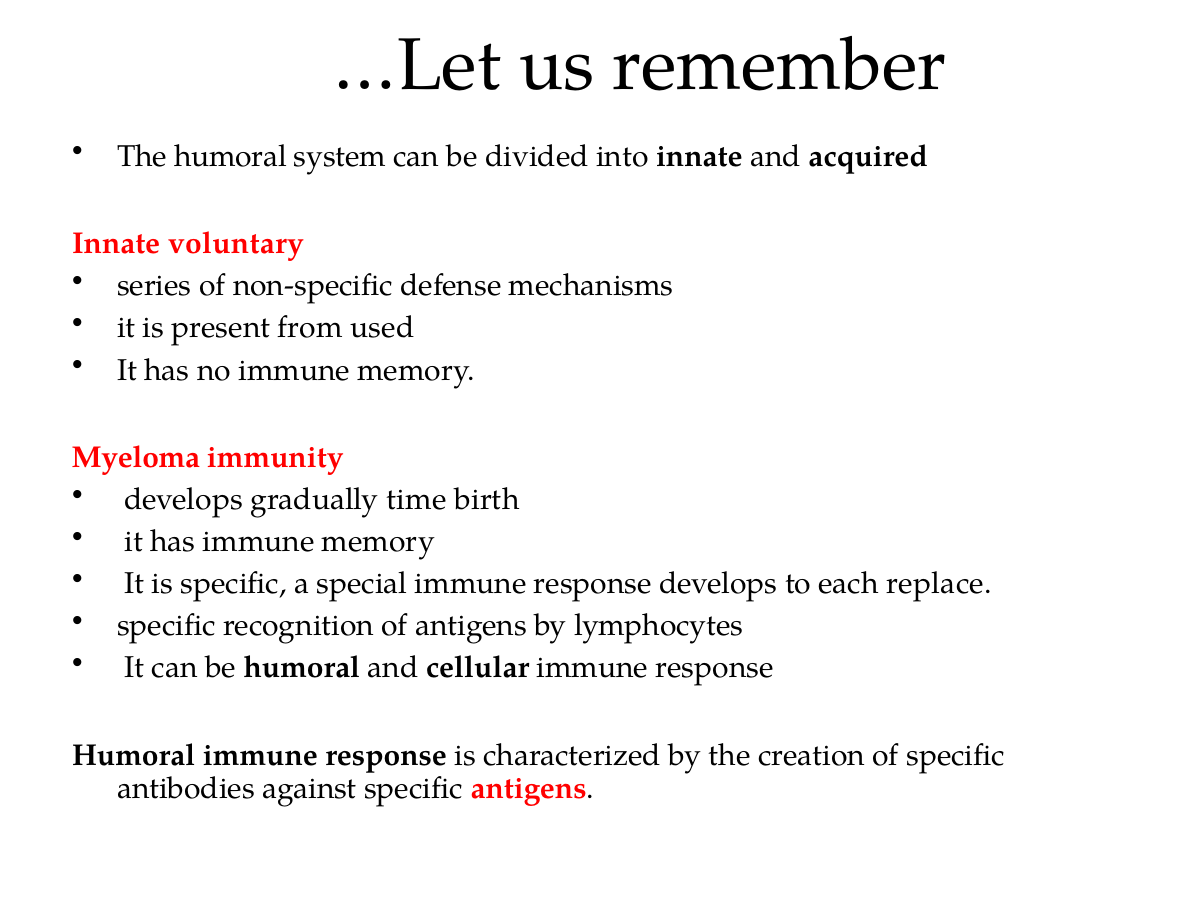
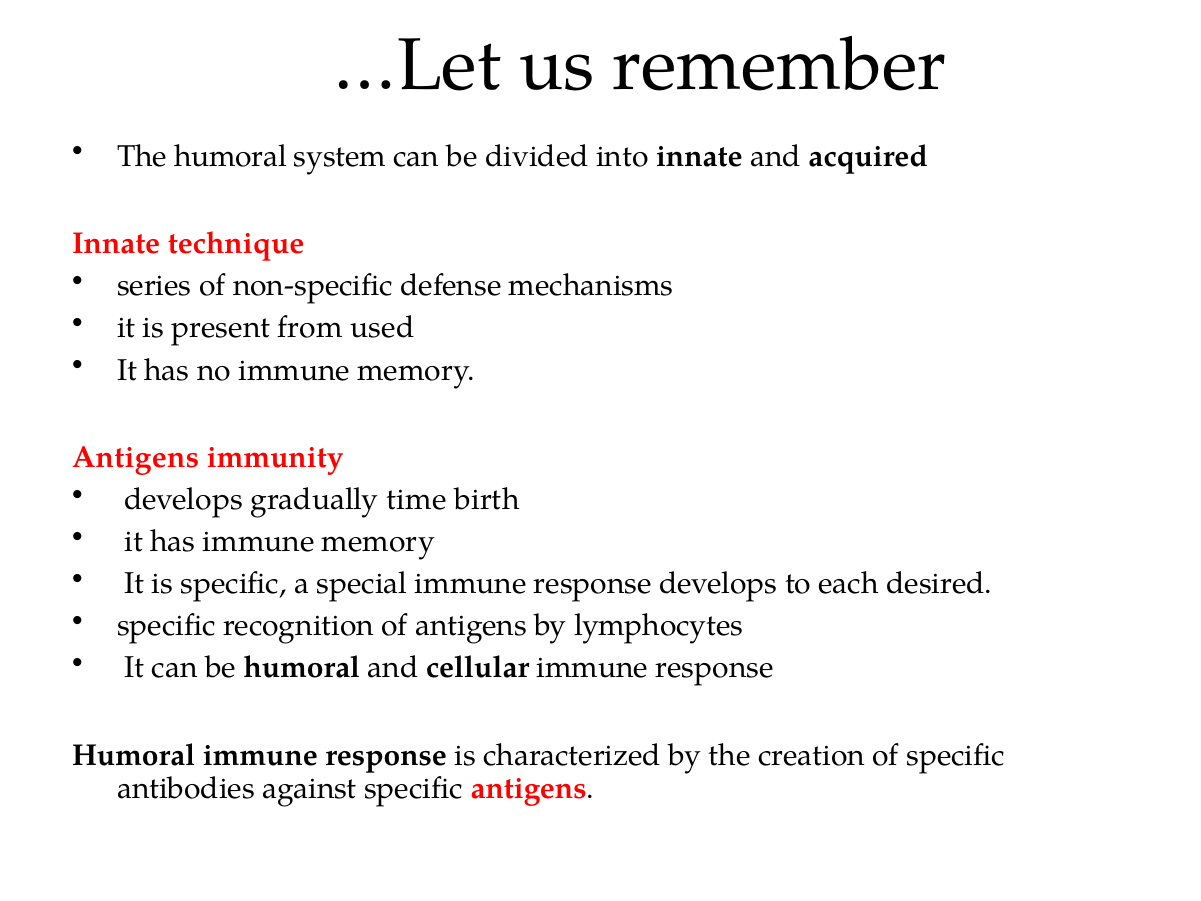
voluntary: voluntary -> technique (236, 244)
Myeloma: Myeloma -> Antigens (136, 458)
replace: replace -> desired (939, 584)
